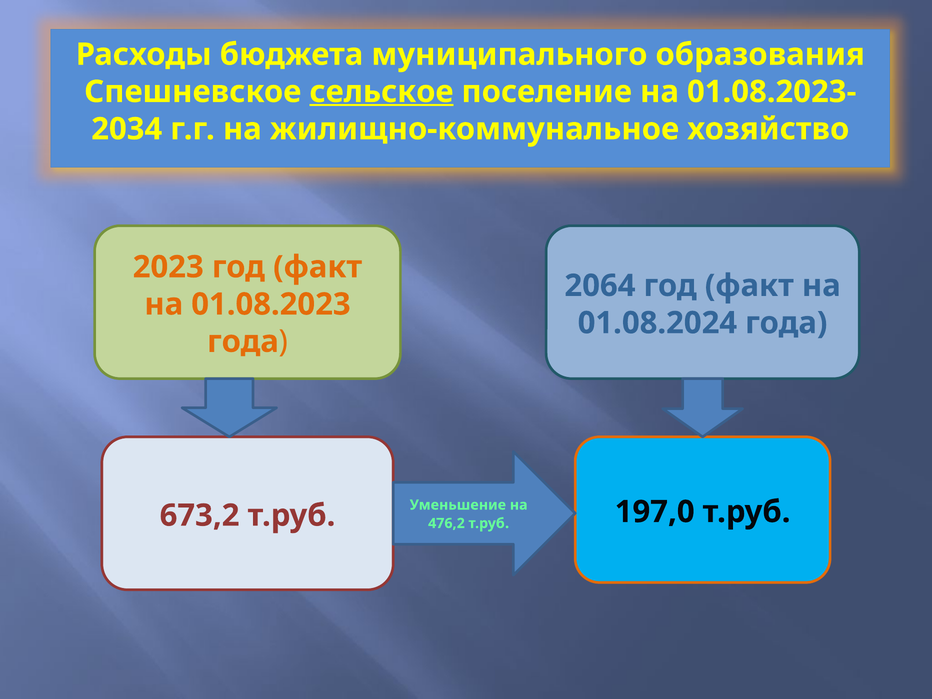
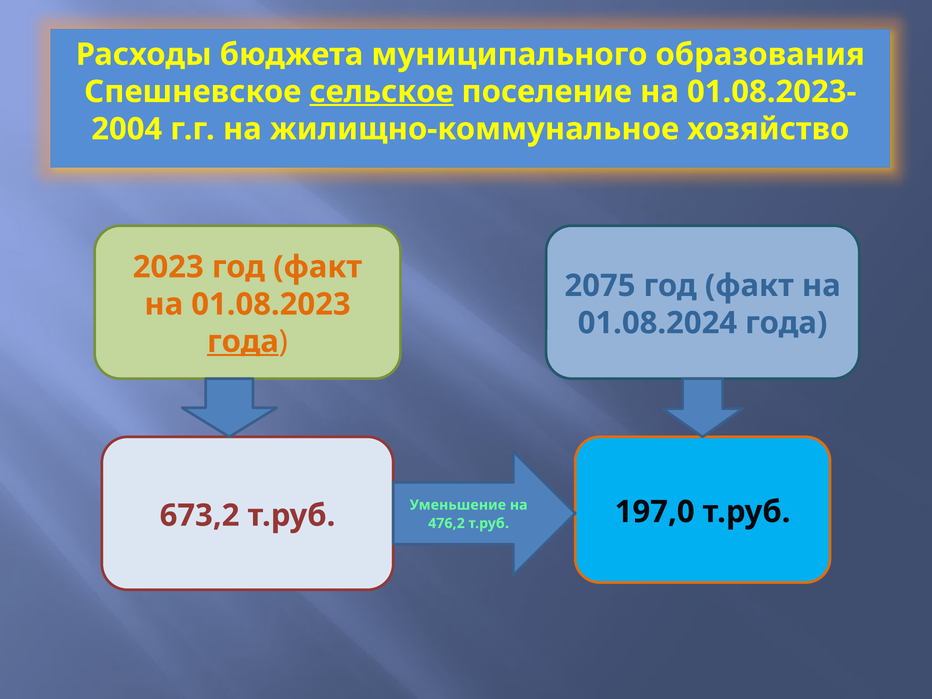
2034: 2034 -> 2004 (127, 129)
2064: 2064 -> 2075 (600, 286)
года underline: none -> present (243, 342)
